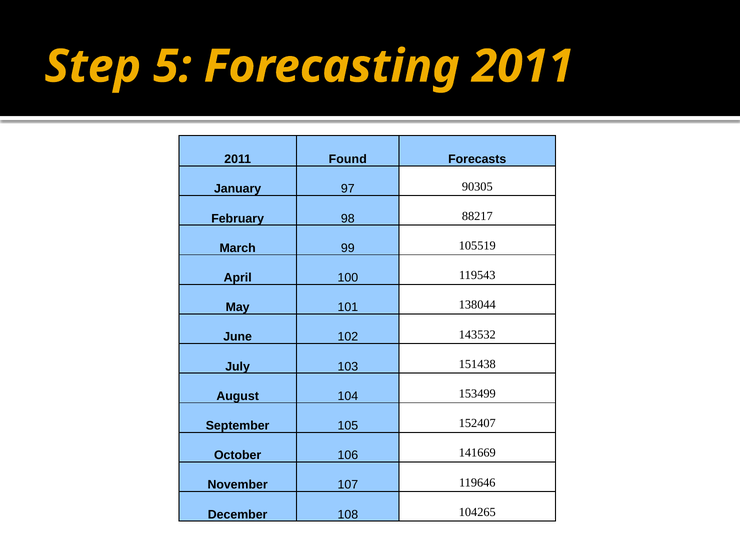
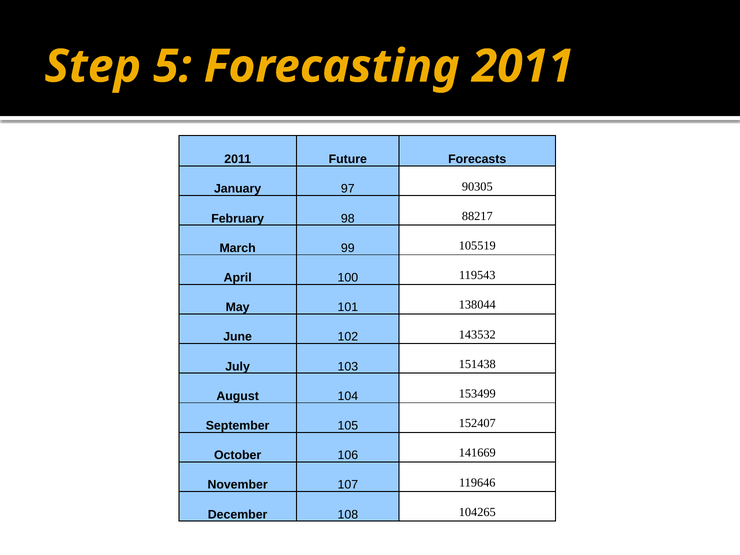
Found: Found -> Future (348, 159)
